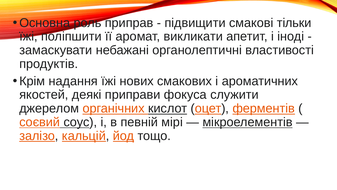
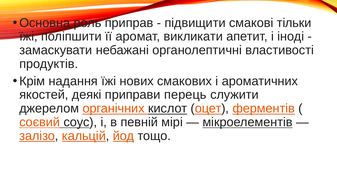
фокуса: фокуса -> перець (185, 95)
